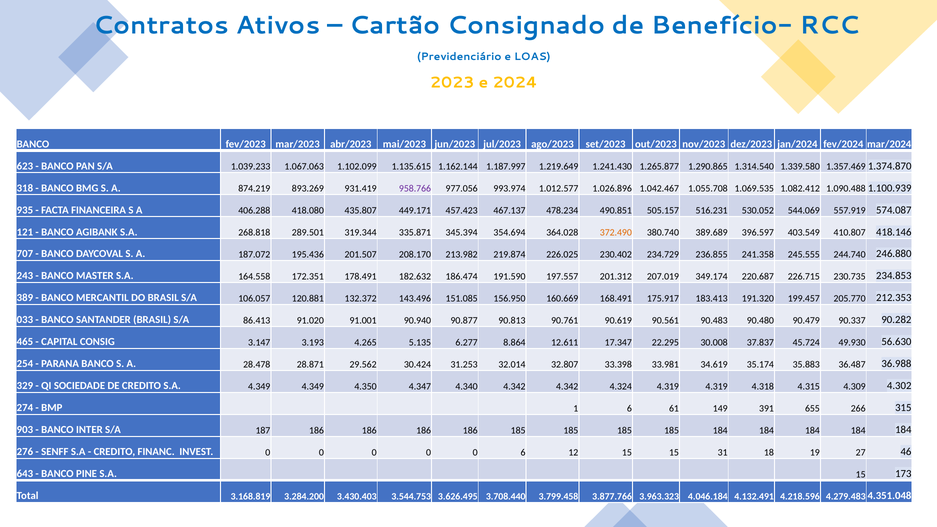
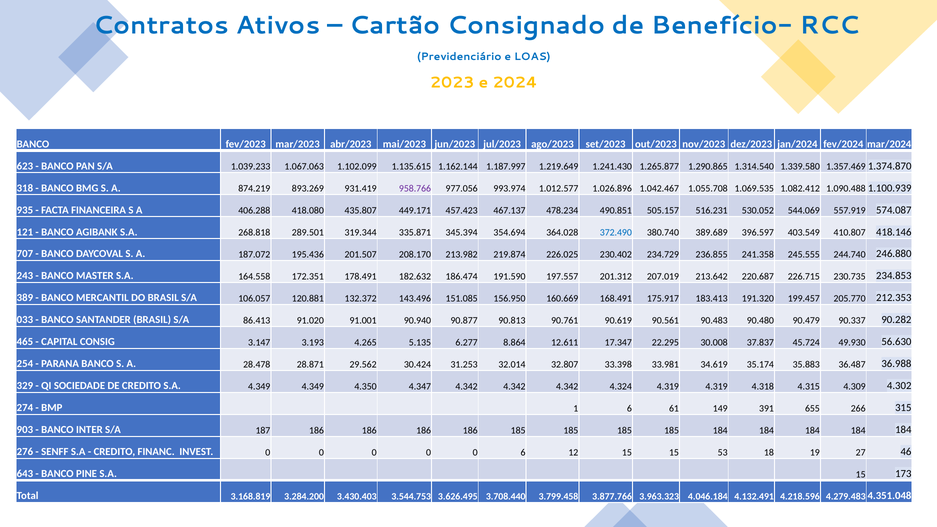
372.490 colour: orange -> blue (616, 233)
349.174: 349.174 -> 213.642 (712, 277)
4.347 4.340: 4.340 -> 4.342 (467, 387)
31: 31 -> 53 (723, 453)
